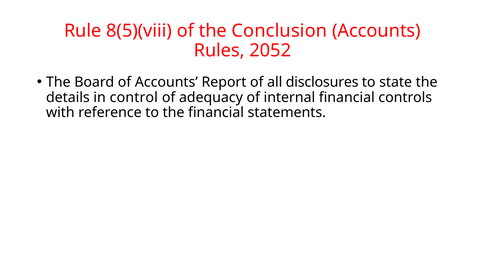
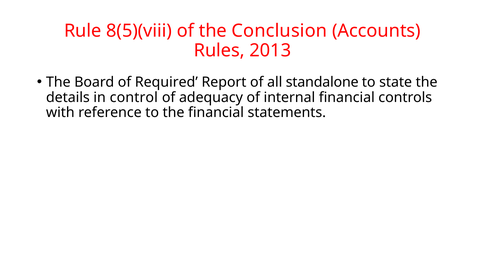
2052: 2052 -> 2013 (270, 51)
of Accounts: Accounts -> Required (166, 82)
disclosures: disclosures -> standalone (322, 82)
